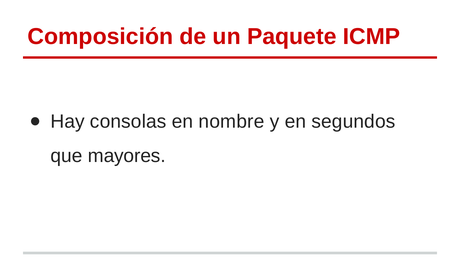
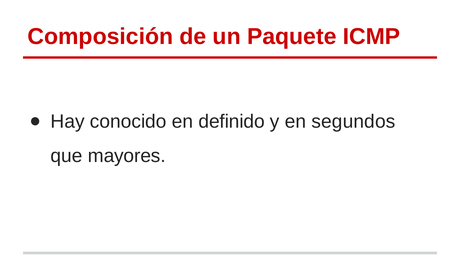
consolas: consolas -> conocido (128, 121)
nombre: nombre -> definido (232, 121)
